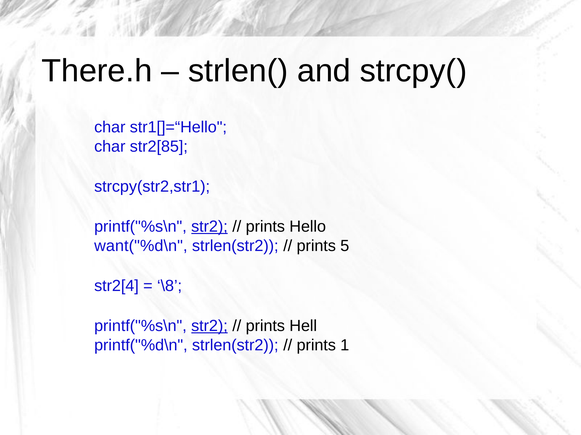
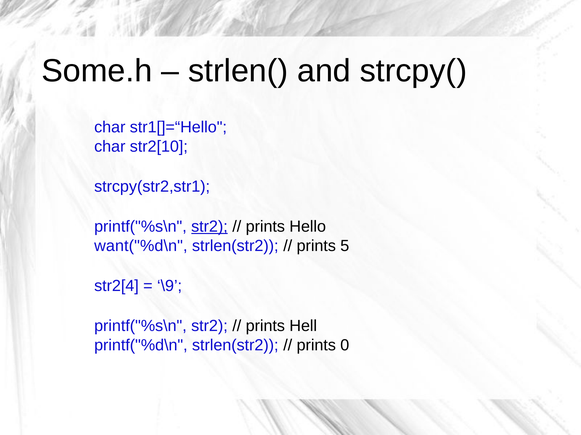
There.h: There.h -> Some.h (97, 71)
str2[85: str2[85 -> str2[10 (159, 147)
\8: \8 -> \9 (170, 286)
str2 underline: present -> none (209, 326)
1: 1 -> 0 (345, 346)
